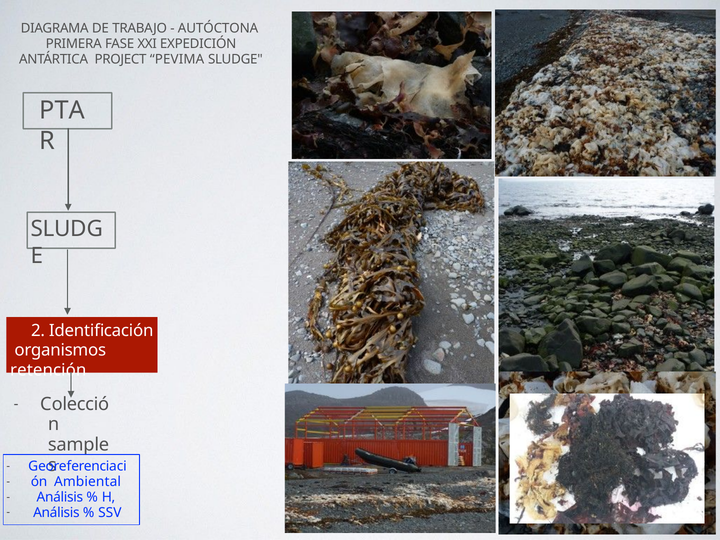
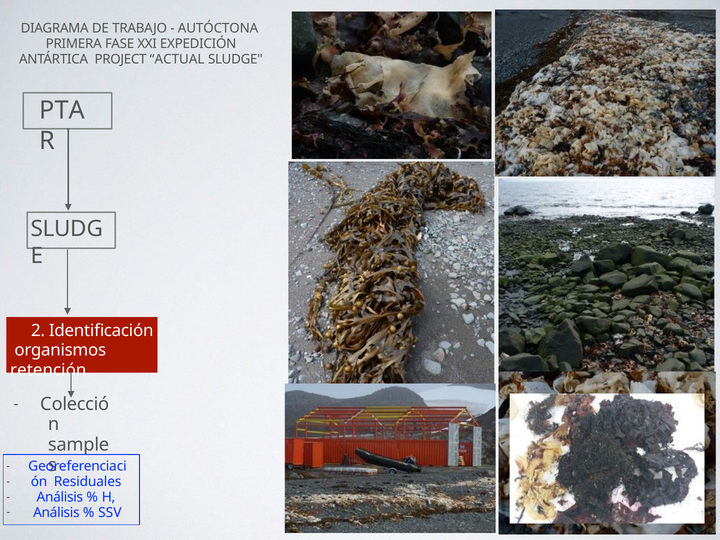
PEVIMA: PEVIMA -> ACTUAL (177, 59)
Ambiental: Ambiental -> Residuales (88, 482)
